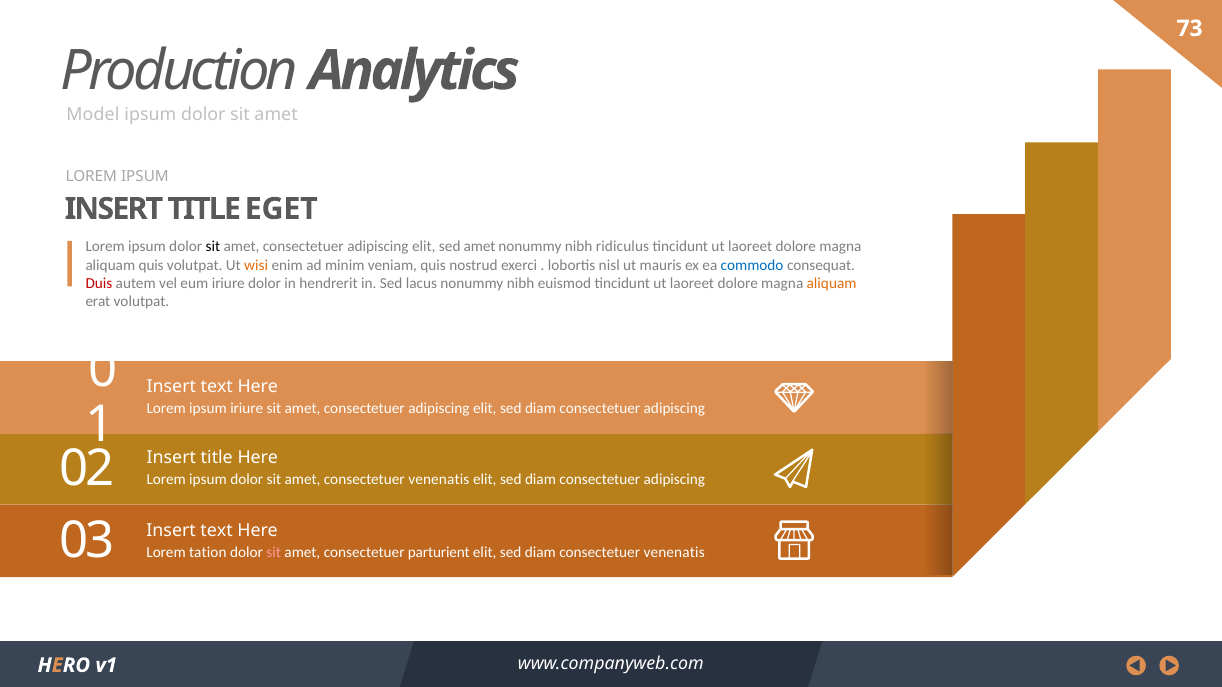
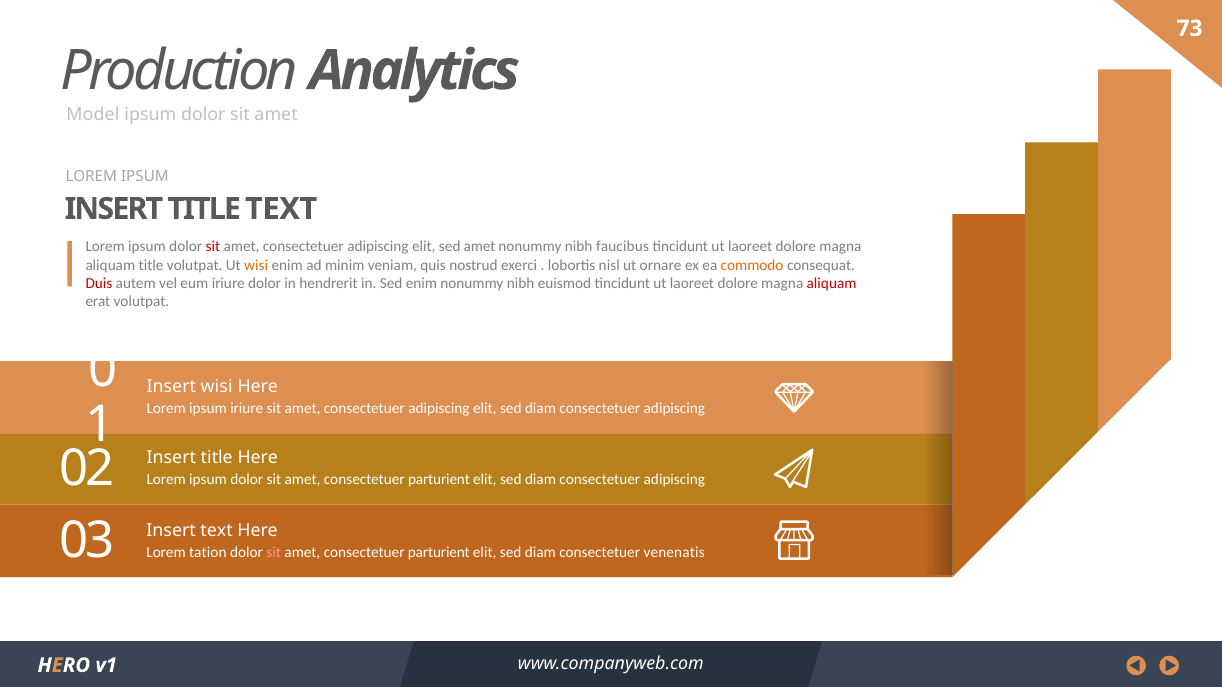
TITLE EGET: EGET -> TEXT (281, 209)
sit colour: black -> red (213, 247)
ridiculus: ridiculus -> faucibus (622, 247)
aliquam quis: quis -> title (151, 265)
mauris: mauris -> ornare (661, 265)
commodo colour: blue -> orange (752, 265)
Sed lacus: lacus -> enim (421, 284)
aliquam colour: orange -> red (832, 284)
text: text -> wisi (217, 387)
venenatis: venenatis -> parturient (439, 480)
